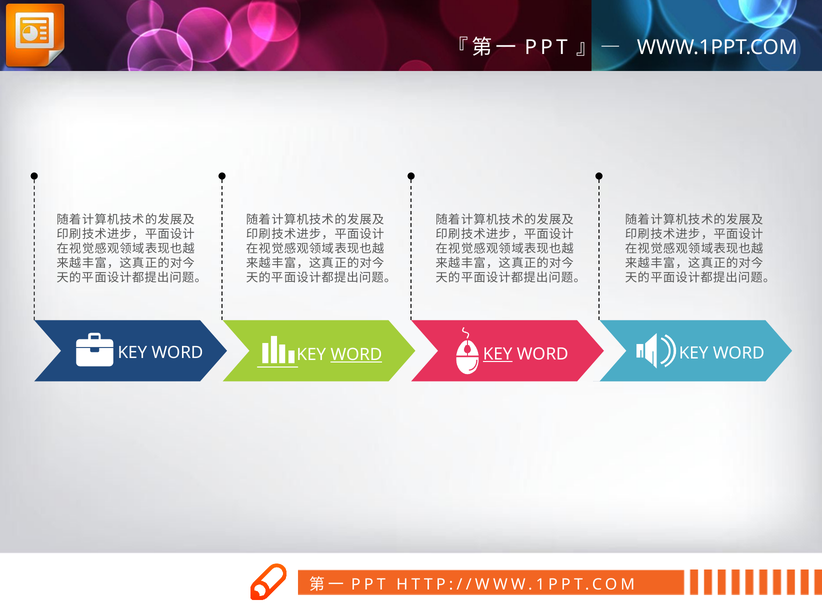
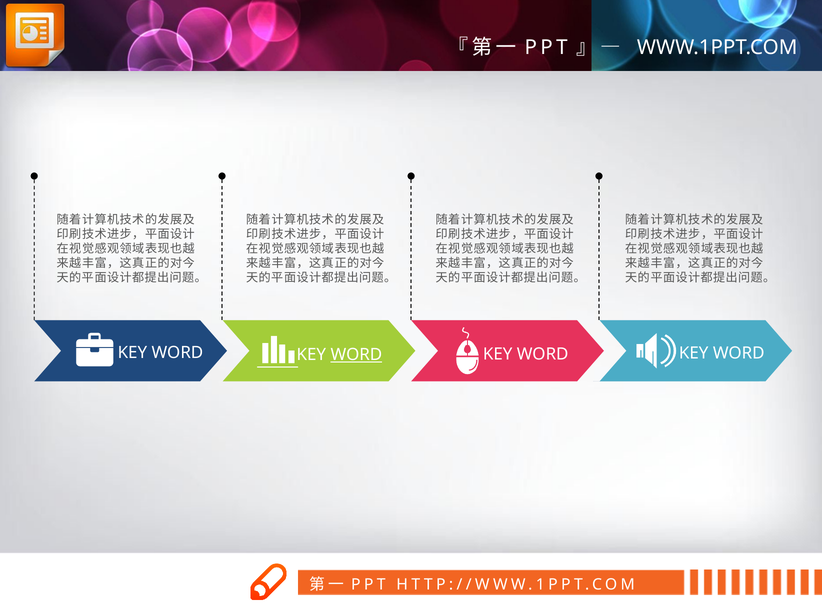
KEY underline: present -> none (498, 354)
